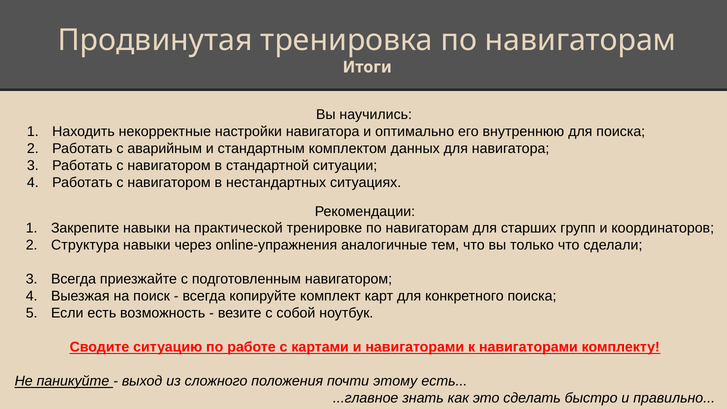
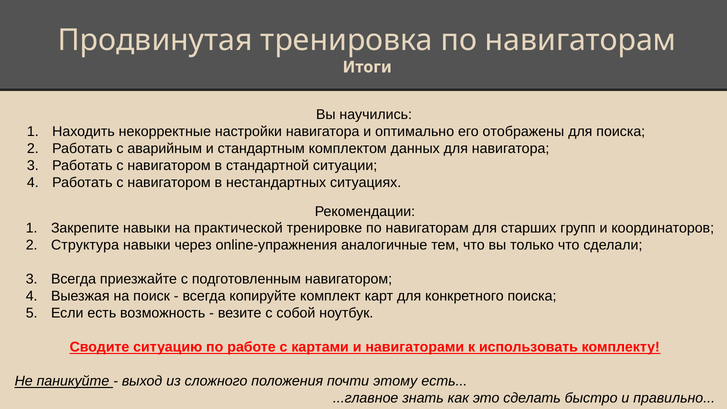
внутреннюю: внутреннюю -> отображены (523, 131)
к навигаторами: навигаторами -> использовать (528, 347)
